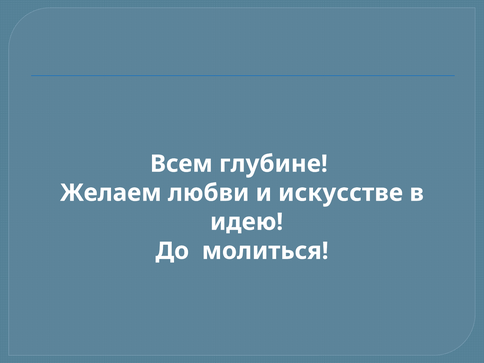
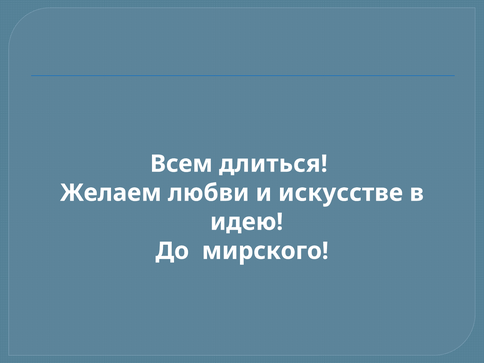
глубине: глубине -> длиться (273, 164)
молиться: молиться -> мирского (265, 251)
